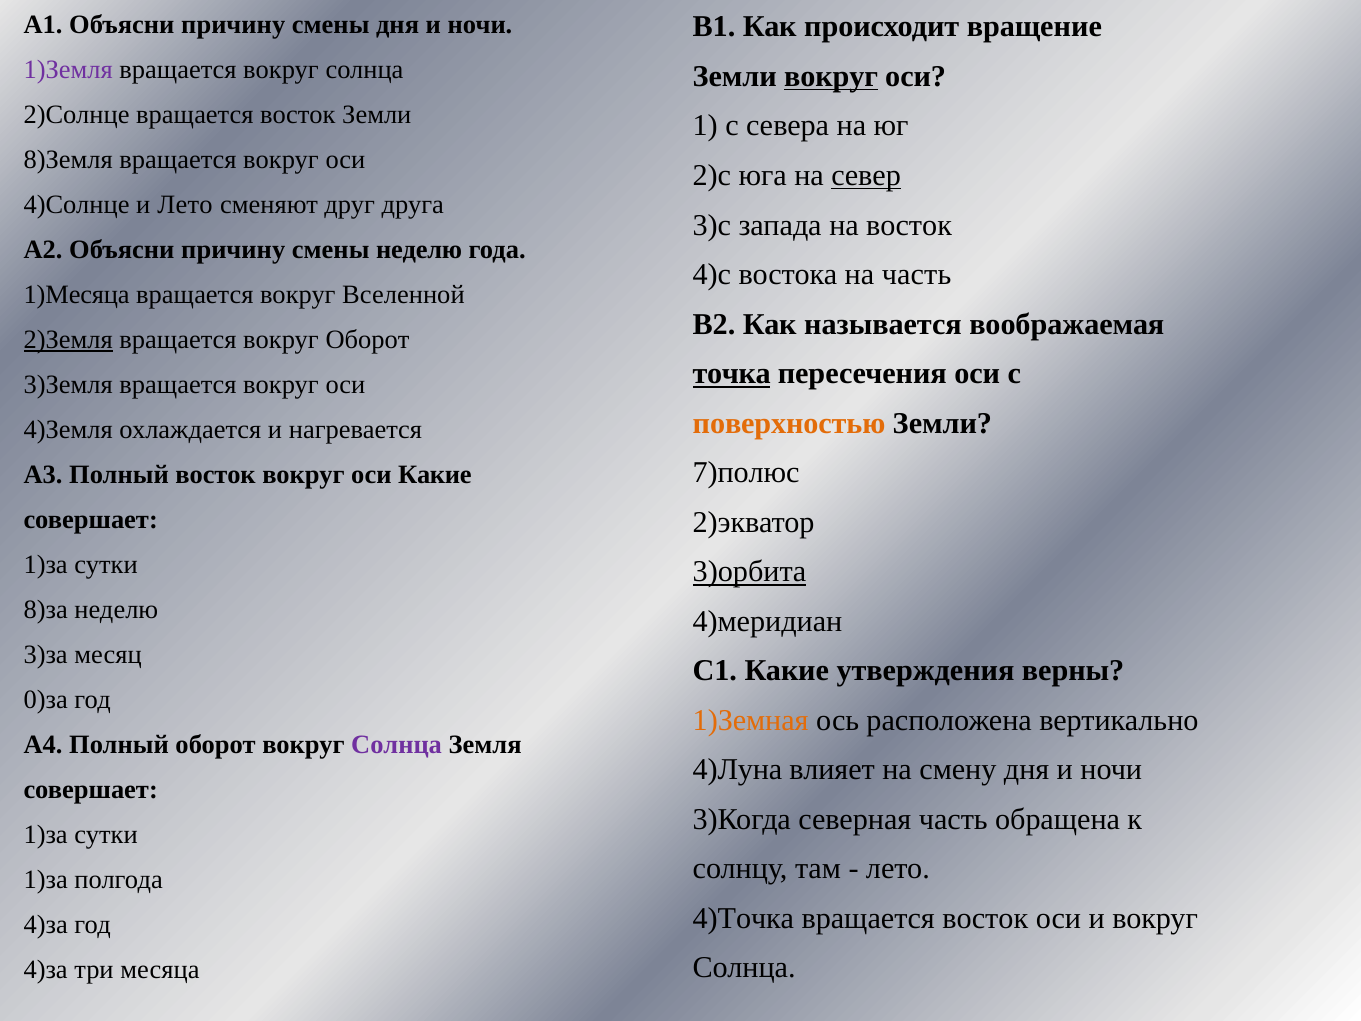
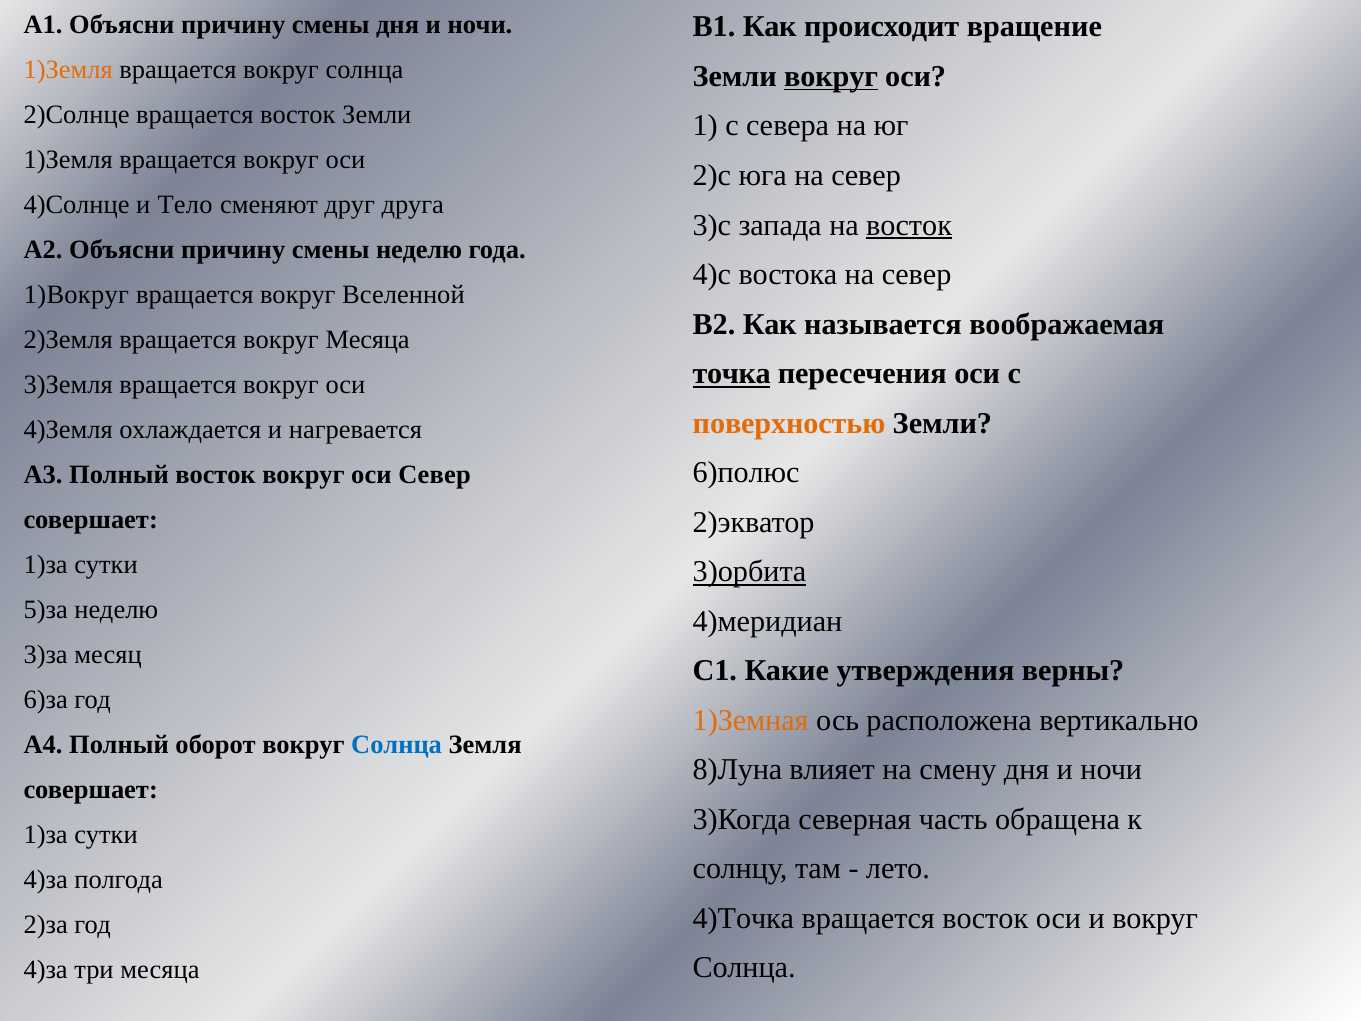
1)Земля colour: purple -> orange (68, 69)
8)Земля: 8)Земля -> 1)Земля (68, 159)
север underline: present -> none (866, 175)
и Лето: Лето -> Тело (185, 204)
восток underline: none -> present (909, 225)
востока на часть: часть -> север (917, 274)
1)Месяца: 1)Месяца -> 1)Вокруг (76, 294)
2)Земля underline: present -> none (68, 339)
вокруг Оборот: Оборот -> Месяца (368, 339)
7)полюс: 7)полюс -> 6)полюс (746, 473)
оси Какие: Какие -> Север (435, 475)
8)за: 8)за -> 5)за (46, 610)
0)за: 0)за -> 6)за (46, 700)
Солнца colour: purple -> blue (397, 745)
4)Луна: 4)Луна -> 8)Луна (737, 770)
1)за: 1)за -> 4)за (46, 880)
4)за: 4)за -> 2)за (46, 925)
